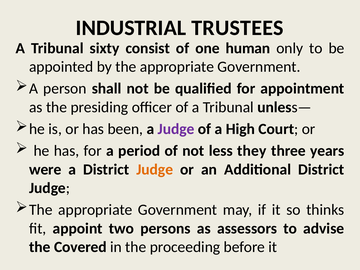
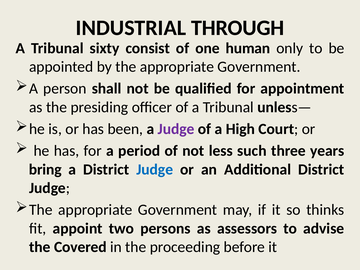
TRUSTEES: TRUSTEES -> THROUGH (238, 28)
they: they -> such (252, 151)
were: were -> bring (45, 169)
Judge colour: orange -> blue (155, 169)
